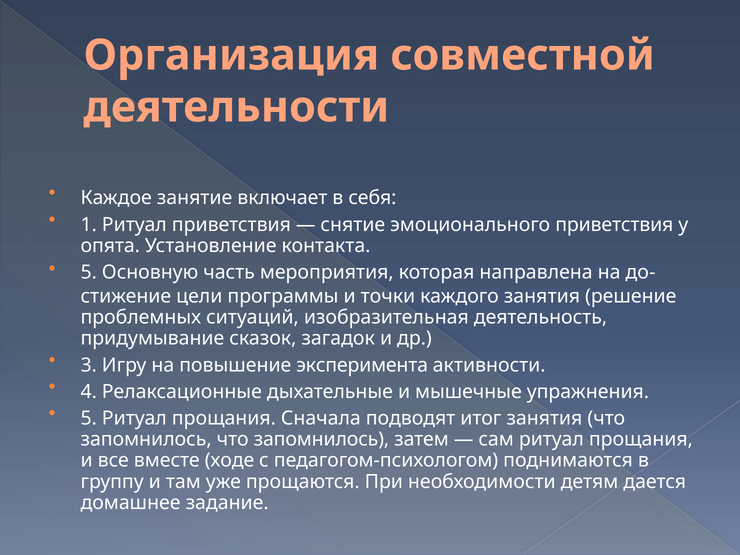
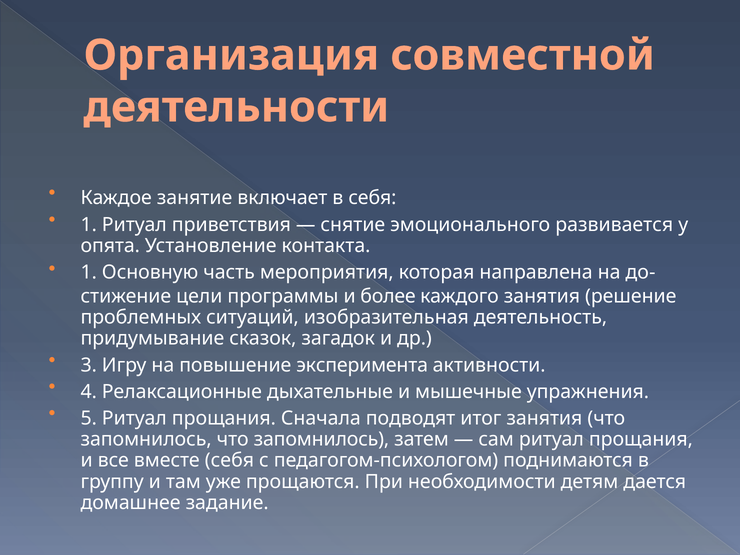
эмоционального приветствия: приветствия -> развивается (614, 225)
5: 5 -> 1 (89, 272)
точки: точки -> более (388, 296)
вместе ходе: ходе -> себя (229, 461)
